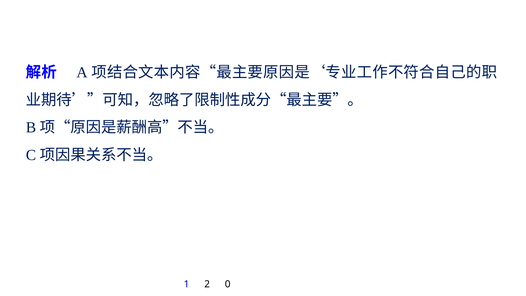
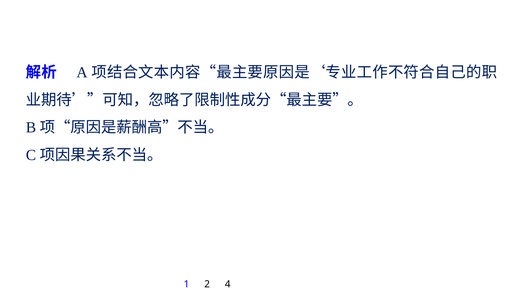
0: 0 -> 4 (228, 284)
